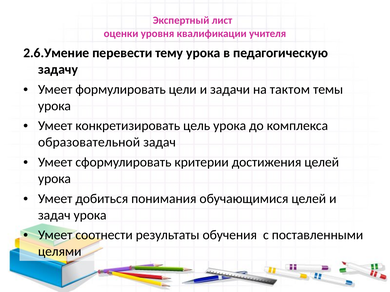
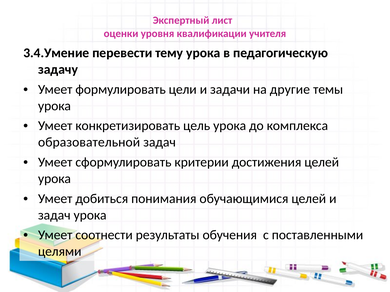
2.6.Умение: 2.6.Умение -> 3.4.Умение (56, 53)
тактом: тактом -> другие (290, 89)
